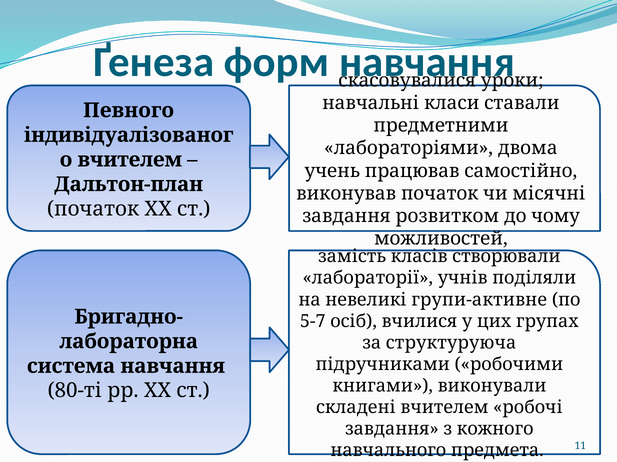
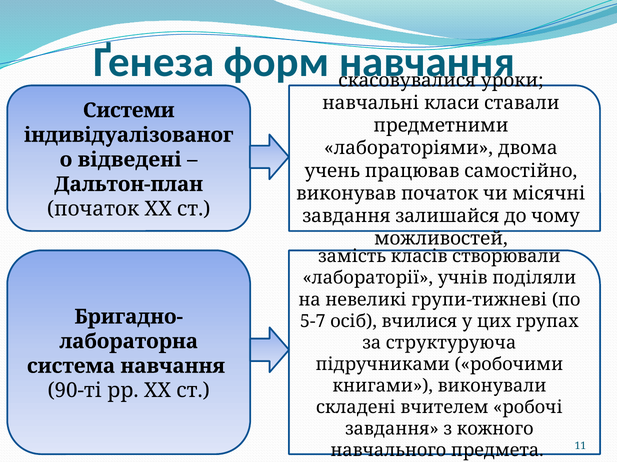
Певного: Певного -> Системи (129, 111)
вчителем: вчителем -> відведені (130, 160)
розвитком: розвитком -> залишайся (447, 216)
групи-активне: групи-активне -> групи-тижневі (479, 300)
80-ті: 80-ті -> 90-ті (75, 391)
